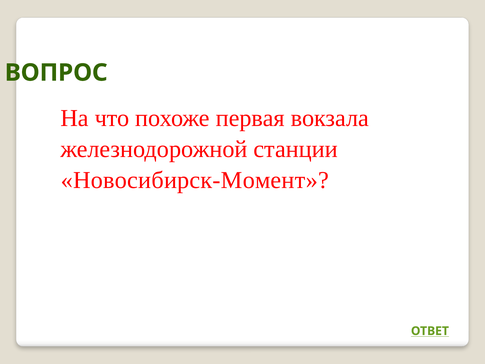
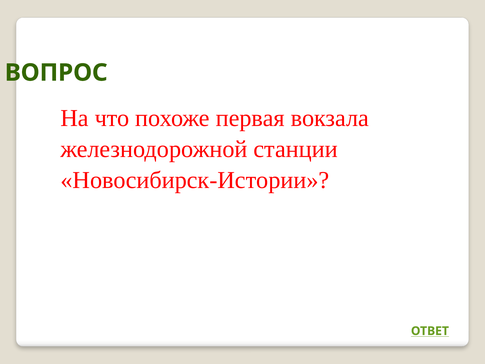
Новосибирск-Момент: Новосибирск-Момент -> Новосибирск-Истории (195, 180)
